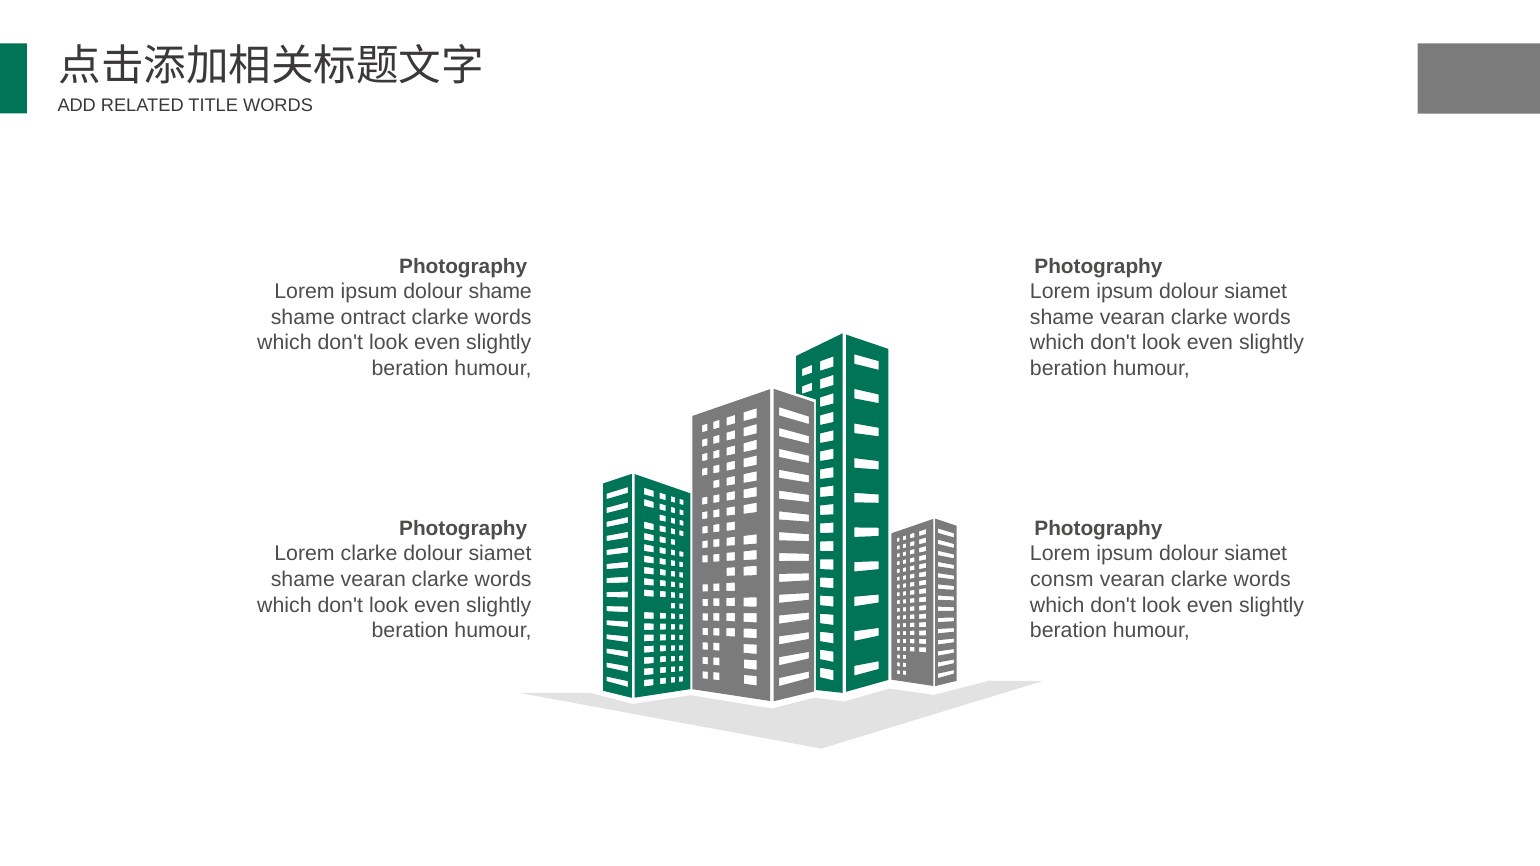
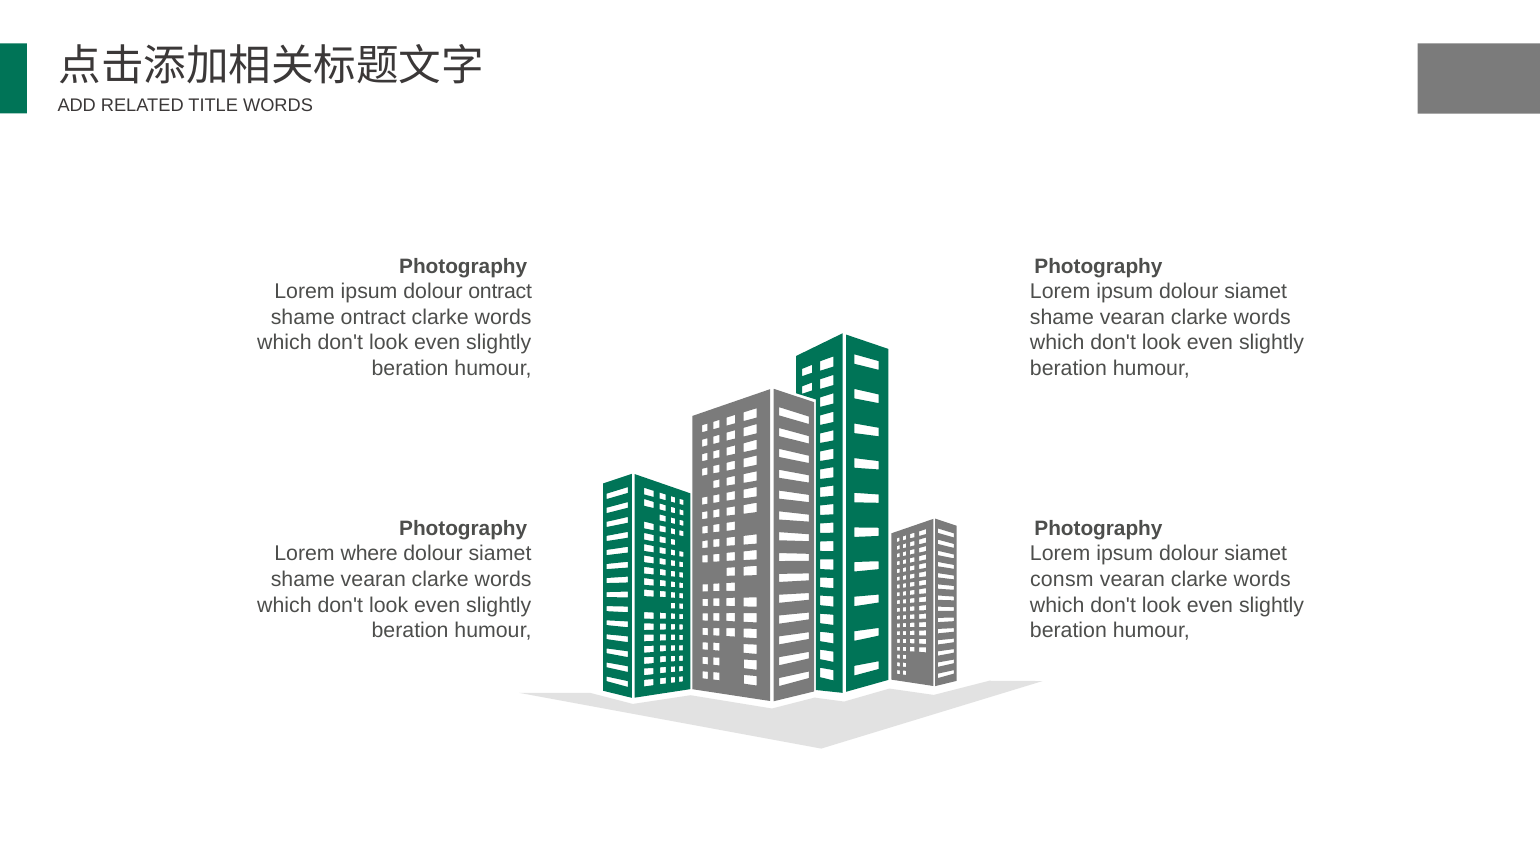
dolour shame: shame -> ontract (500, 292)
Lorem clarke: clarke -> where (369, 554)
